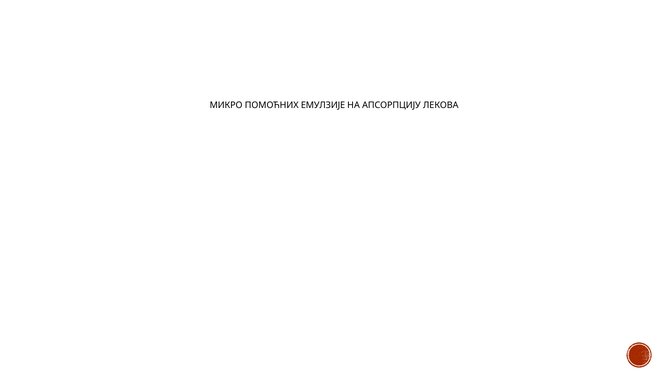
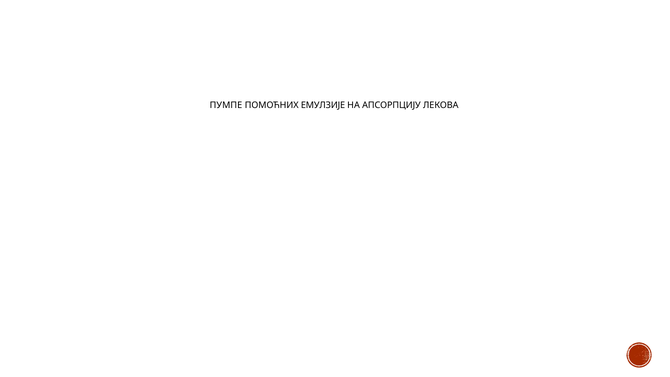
МИКРО: МИКРО -> ПУМПЕ (226, 105)
